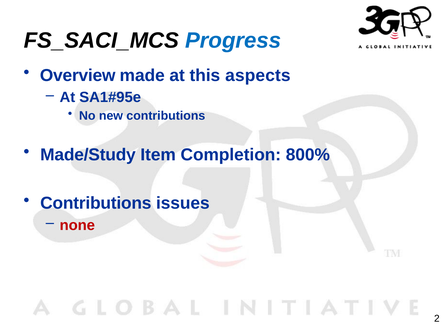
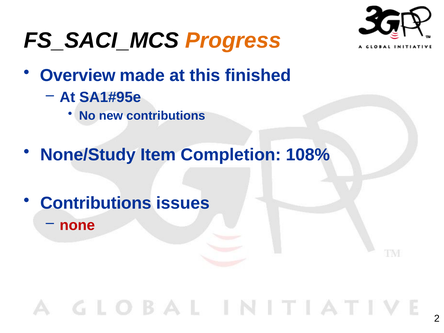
Progress colour: blue -> orange (233, 41)
aspects: aspects -> finished (258, 75)
Made/Study: Made/Study -> None/Study (88, 155)
800%: 800% -> 108% (308, 155)
